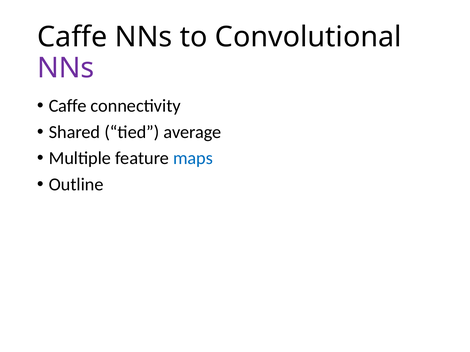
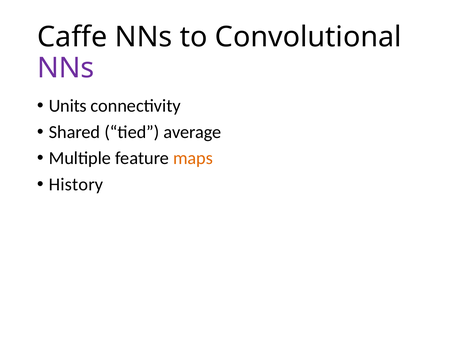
Caffe: Caffe -> Units (68, 106)
maps colour: blue -> orange (193, 159)
Outline: Outline -> History (76, 185)
